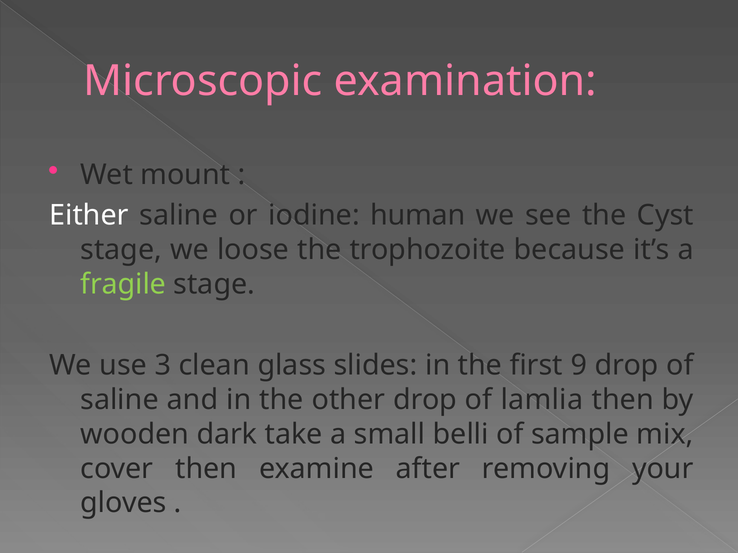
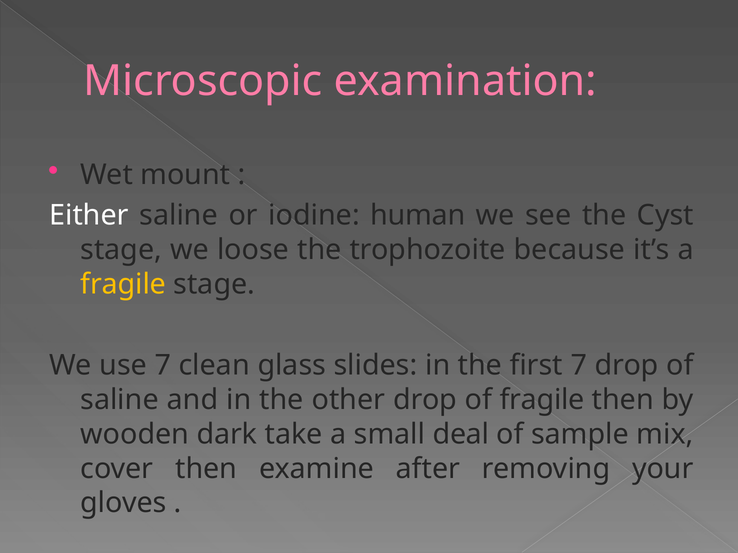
fragile colour: light green -> yellow (123, 284)
use 3: 3 -> 7 (163, 366)
first 9: 9 -> 7 (579, 366)
of lamlia: lamlia -> fragile (542, 400)
belli: belli -> deal (461, 435)
